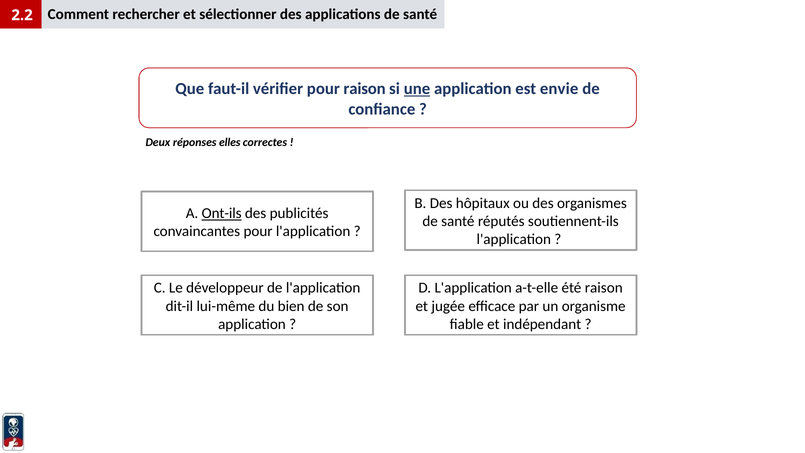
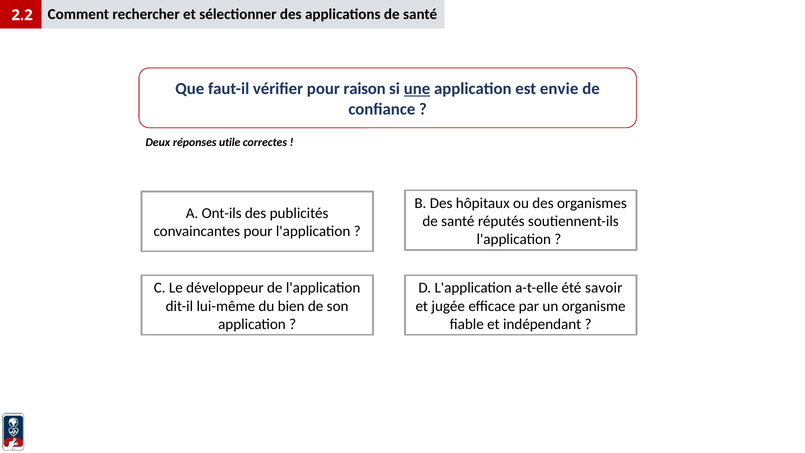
elles: elles -> utile (230, 142)
Ont-ils underline: present -> none (222, 213)
été raison: raison -> savoir (604, 288)
